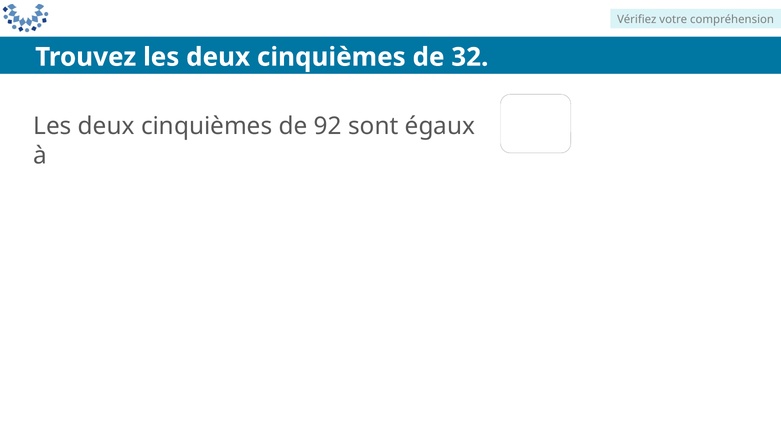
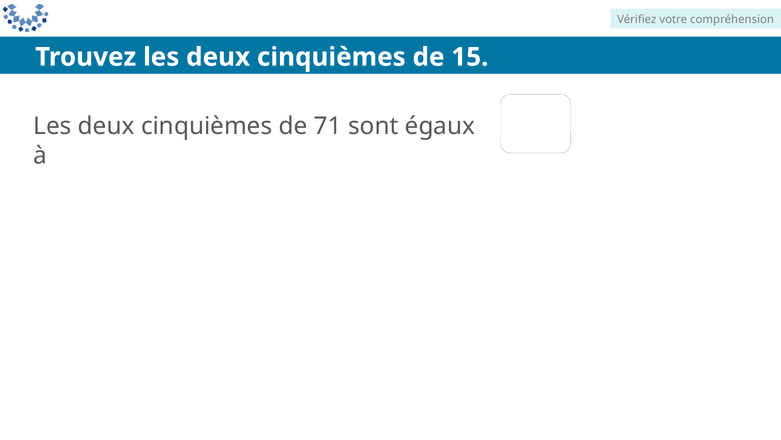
32: 32 -> 15 (470, 57)
92: 92 -> 71 (328, 126)
